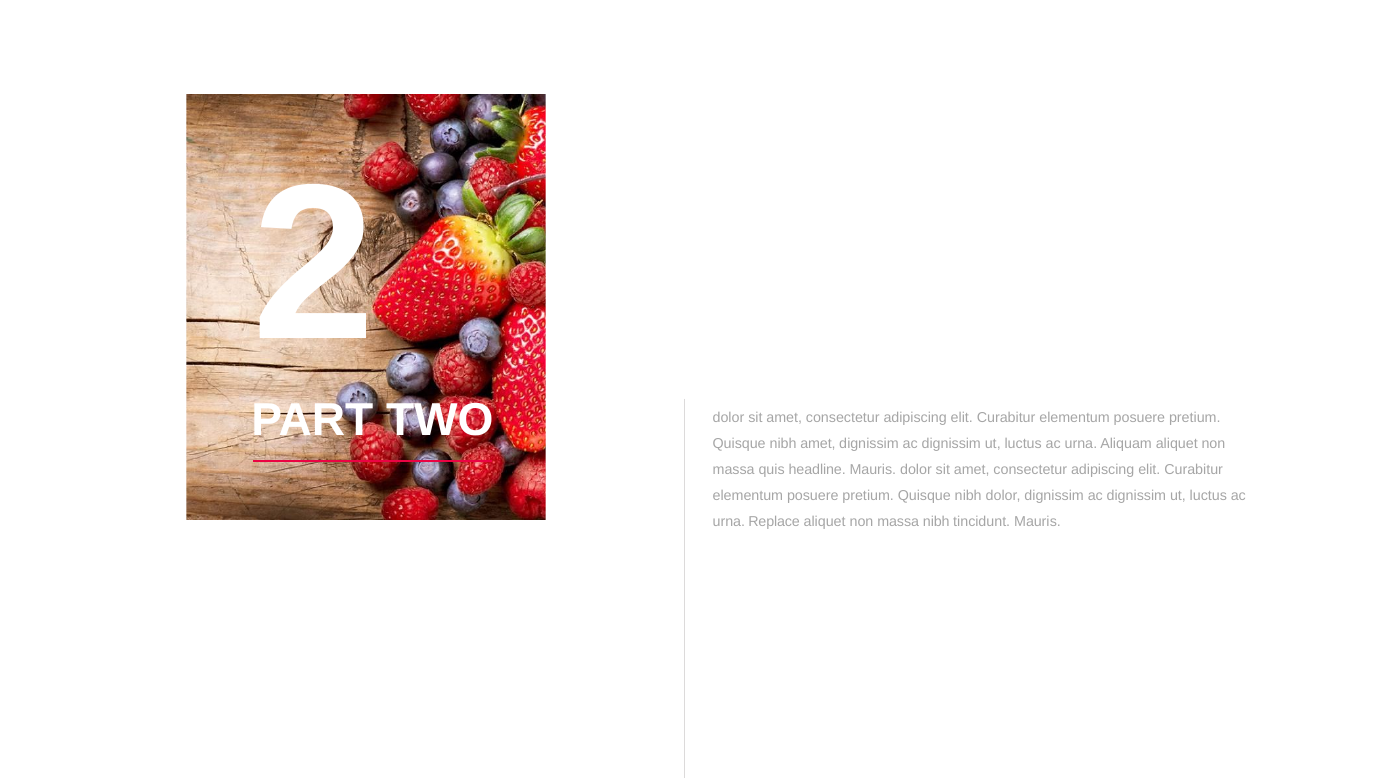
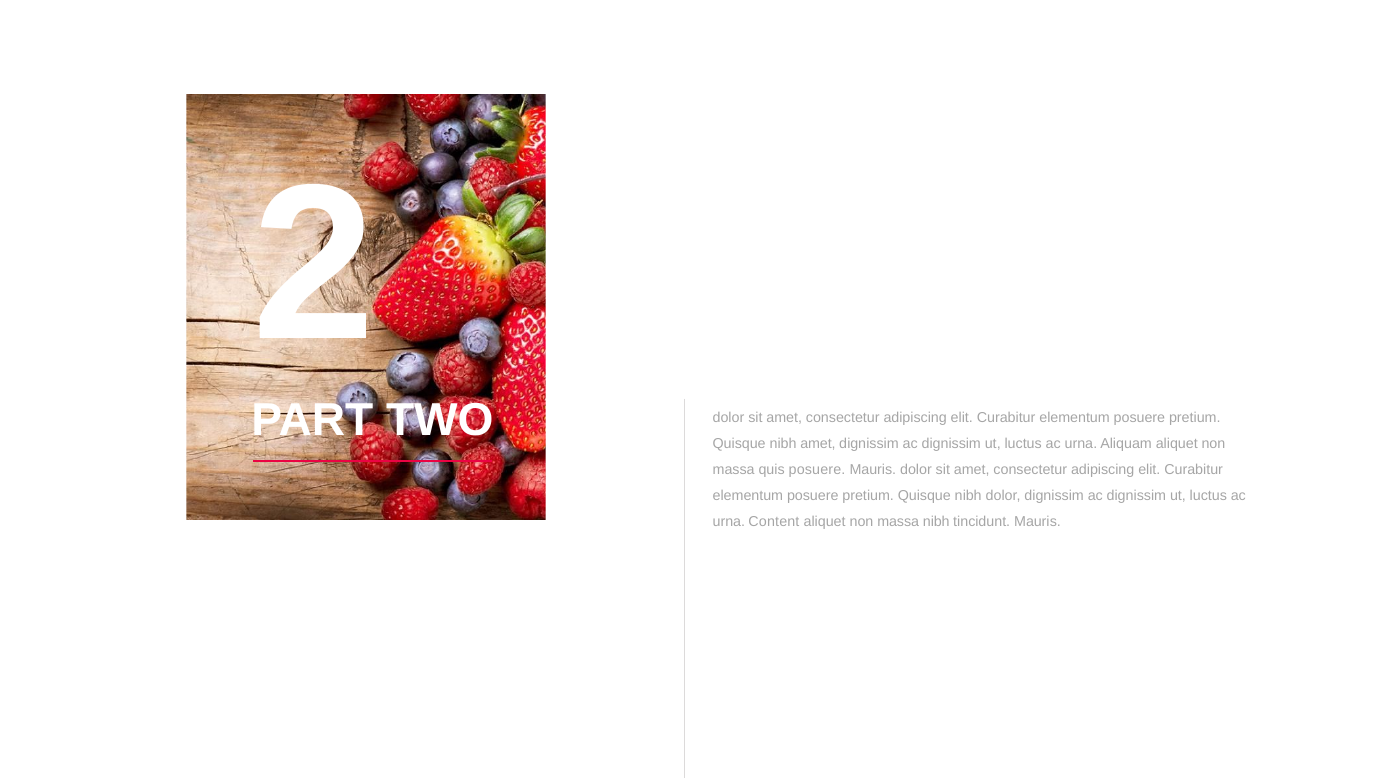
quis headline: headline -> posuere (817, 470)
Replace: Replace -> Content (774, 521)
